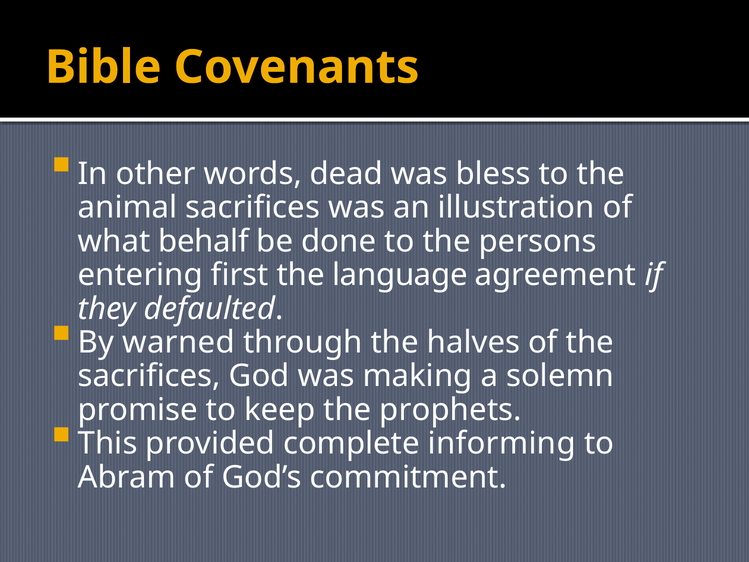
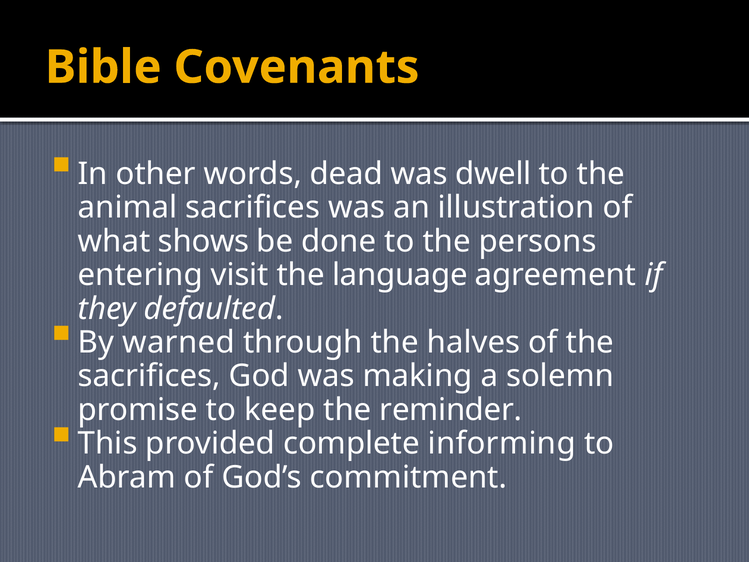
bless: bless -> dwell (493, 174)
behalf: behalf -> shows (204, 241)
first: first -> visit (240, 275)
prophets: prophets -> reminder (451, 410)
